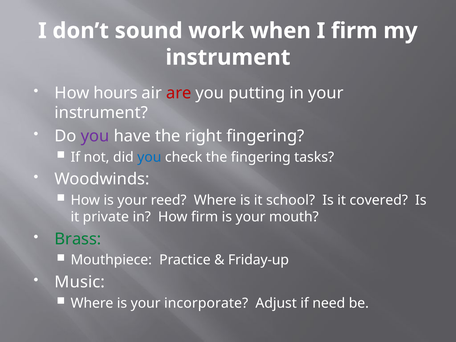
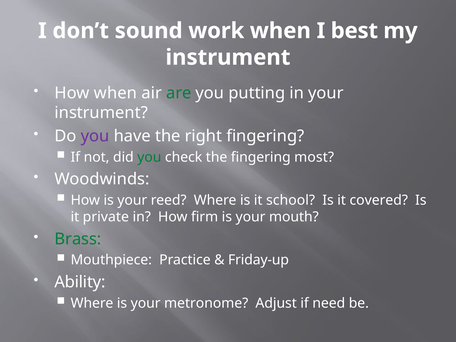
I firm: firm -> best (354, 31)
How hours: hours -> when (115, 93)
are colour: red -> green (179, 93)
you colour: blue -> green (149, 157)
tasks: tasks -> most (314, 157)
Music: Music -> Ability (80, 282)
incorporate: incorporate -> metronome (206, 303)
